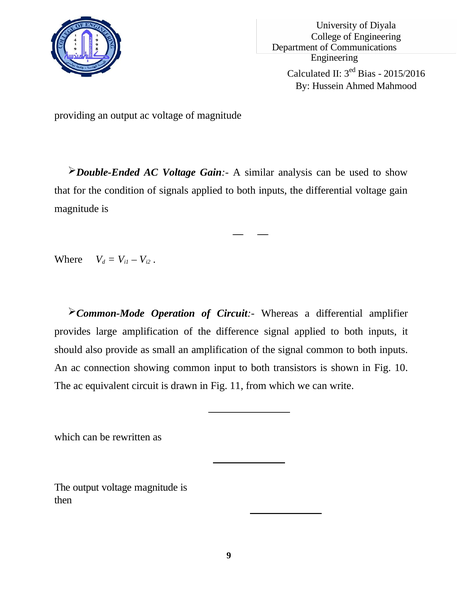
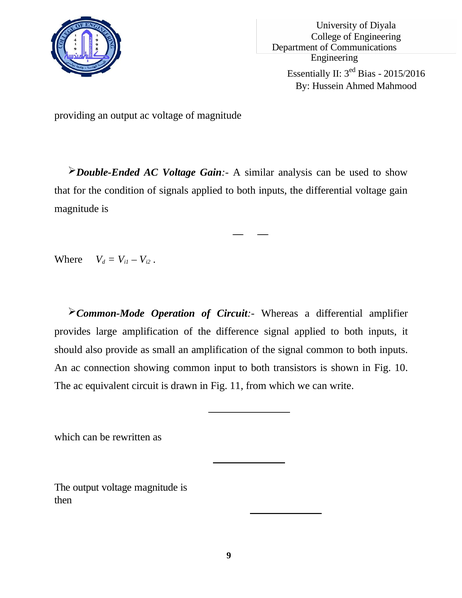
Calculated: Calculated -> Essentially (309, 73)
